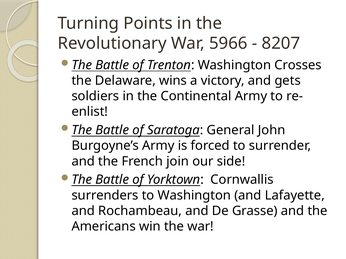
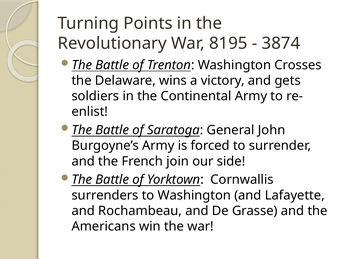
5966: 5966 -> 8195 (228, 44)
8207: 8207 -> 3874 (281, 44)
